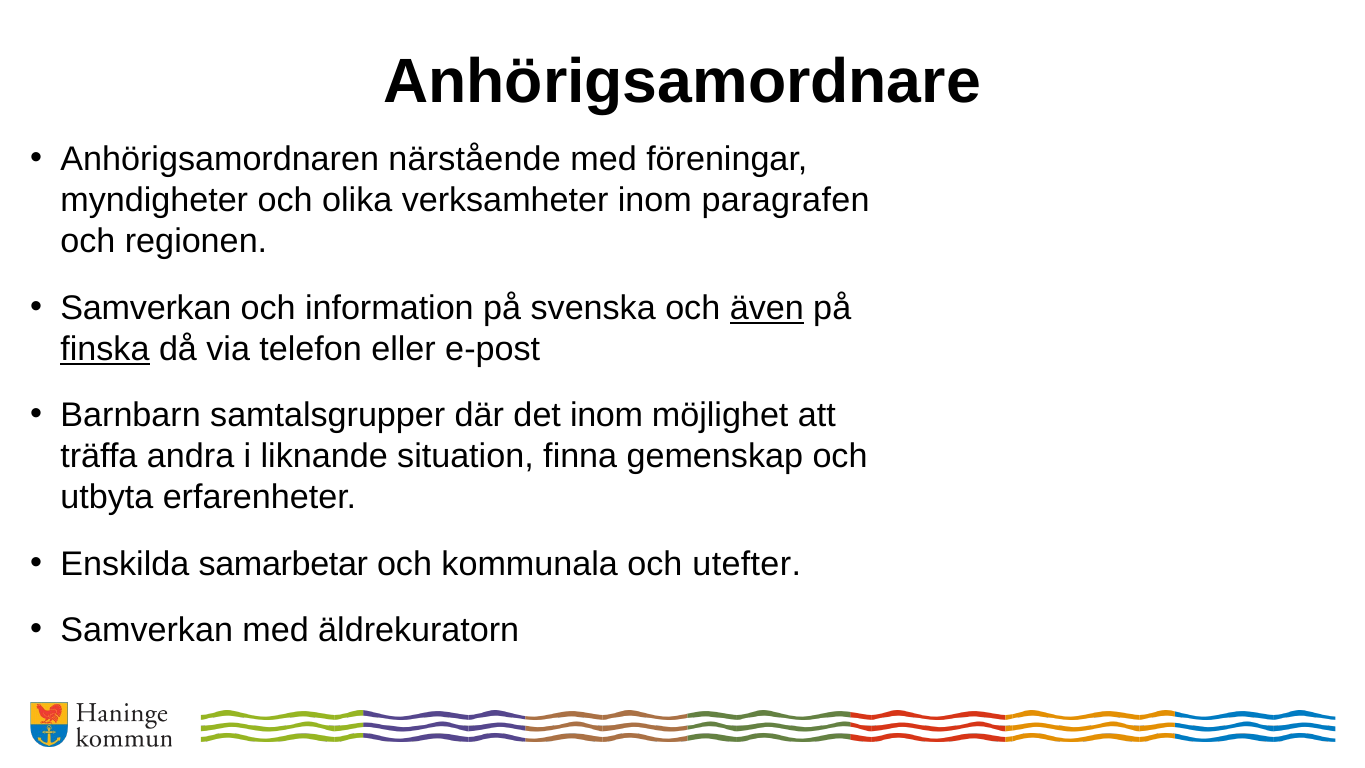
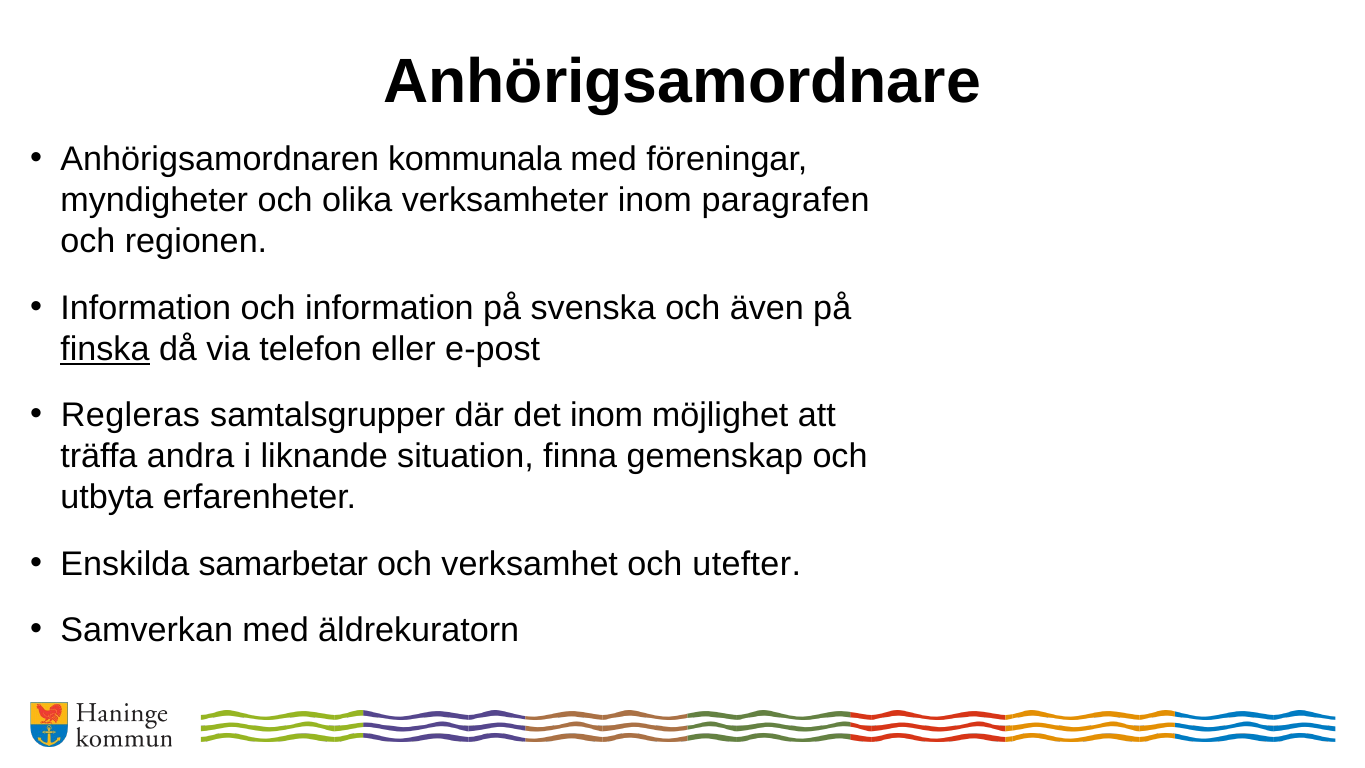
närstående: närstående -> kommunala (475, 160)
Samverkan: Samverkan -> Information (146, 308)
även underline: present -> none (767, 308)
Barnbarn: Barnbarn -> Regleras (130, 415)
kommunala: kommunala -> verksamhet (530, 564)
